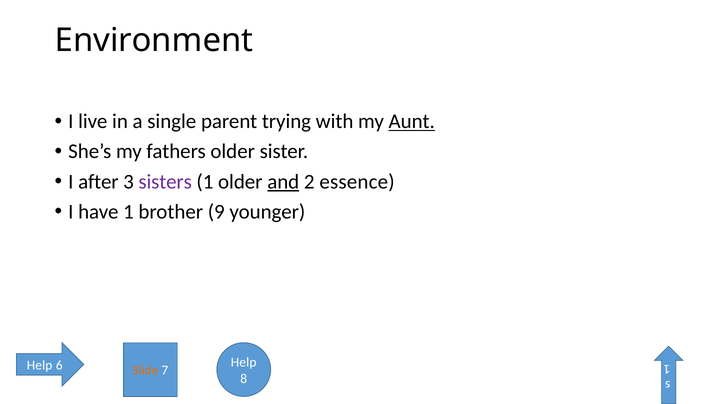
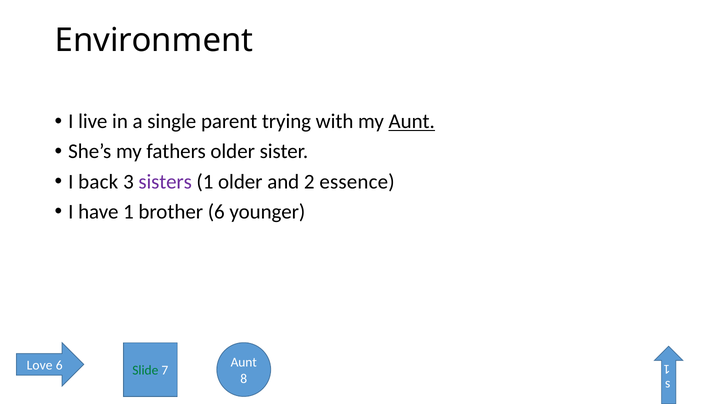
after: after -> back (98, 182)
and underline: present -> none (283, 182)
brother 9: 9 -> 6 (216, 212)
Help: Help -> Aunt (244, 362)
Help: Help -> Love (40, 365)
Slide colour: orange -> green (145, 370)
